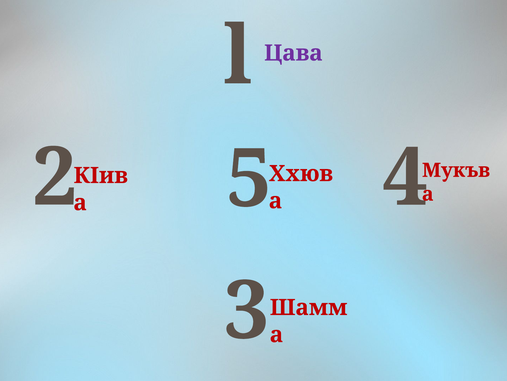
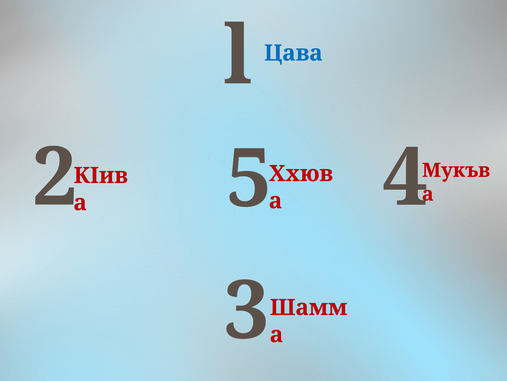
Цава colour: purple -> blue (293, 53)
